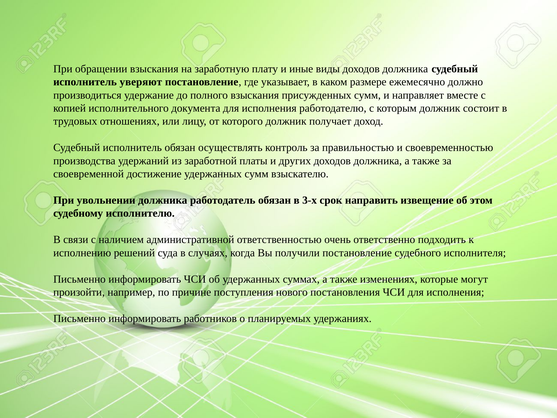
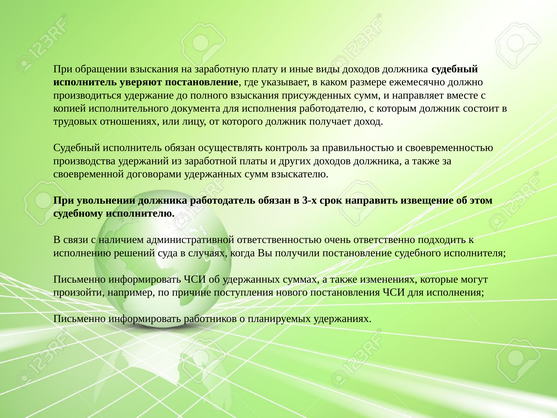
достижение: достижение -> договорами (154, 174)
